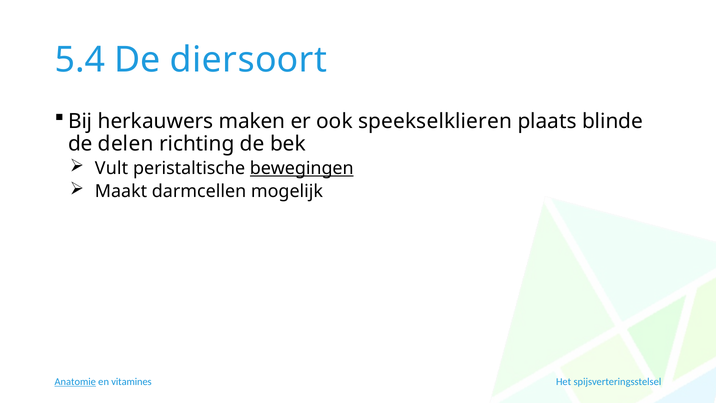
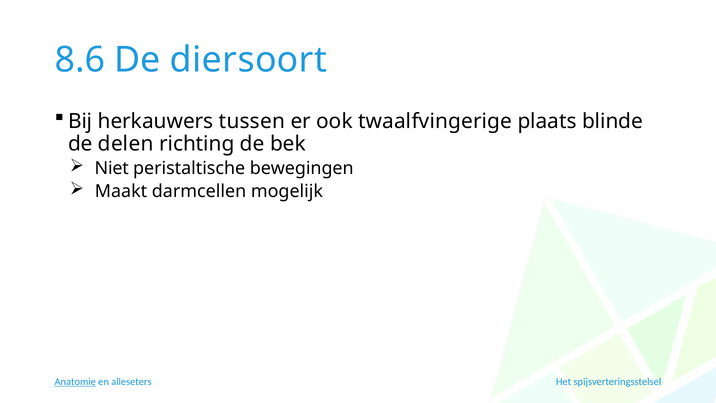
5.4: 5.4 -> 8.6 (80, 60)
maken: maken -> tussen (252, 121)
speekselklieren: speekselklieren -> twaalfvingerige (435, 121)
Vult: Vult -> Niet (112, 168)
bewegingen underline: present -> none (302, 168)
vitamines: vitamines -> alleseters (131, 382)
